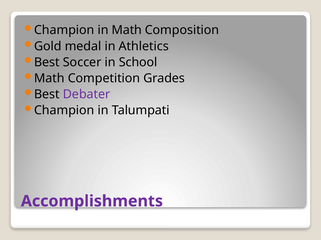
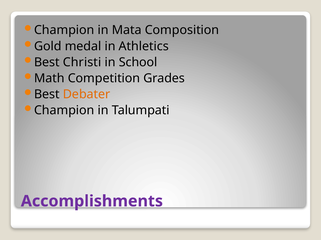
in Math: Math -> Mata (127, 30)
Soccer: Soccer -> Christi (82, 62)
Debater colour: purple -> orange (87, 95)
